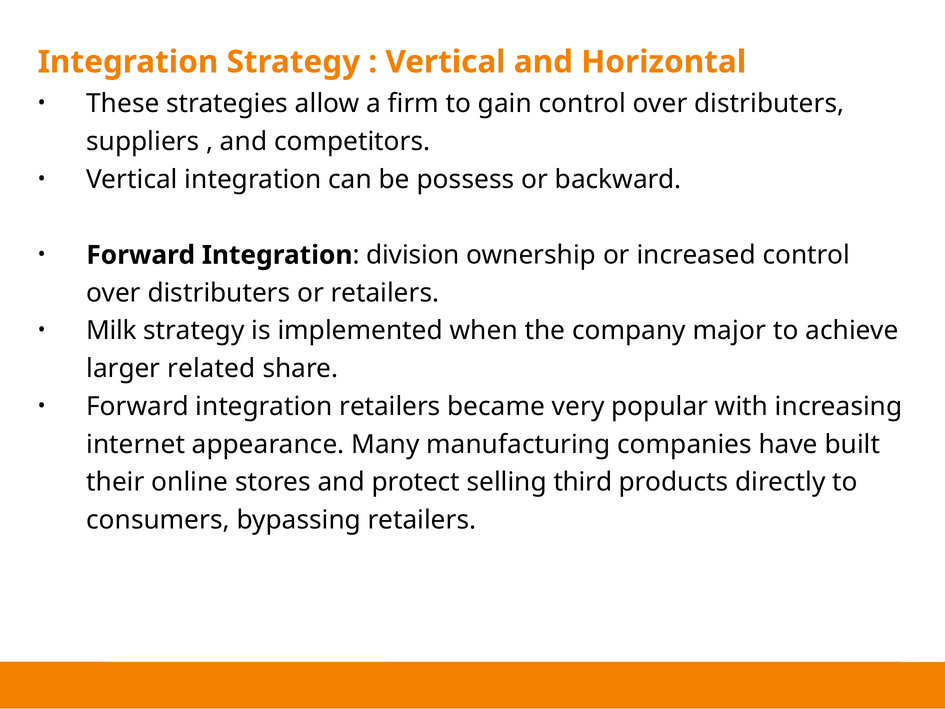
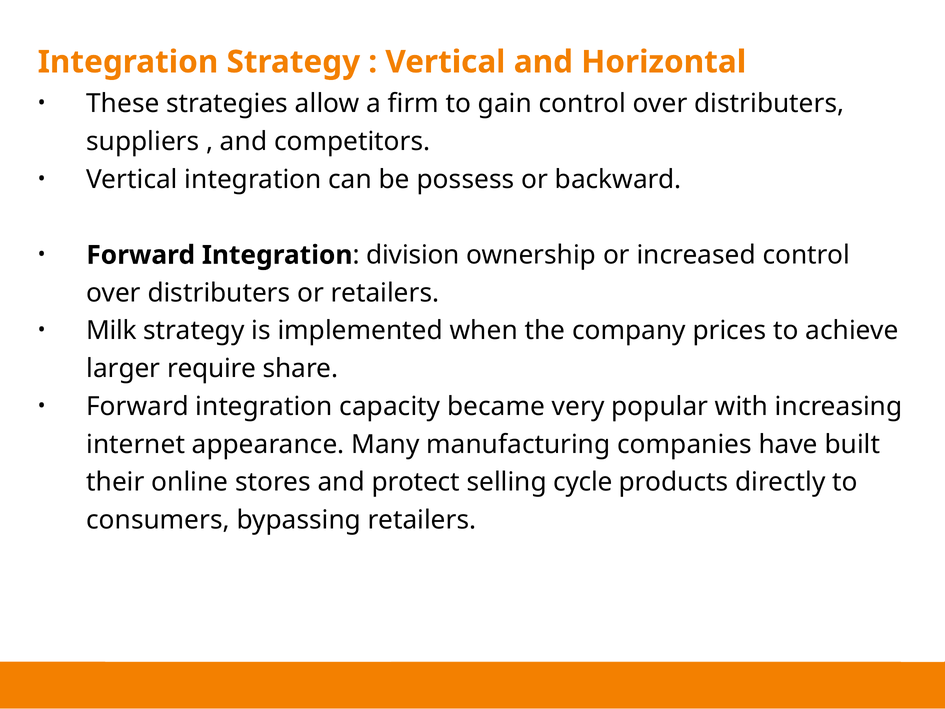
major: major -> prices (729, 331)
related: related -> require (212, 369)
integration retailers: retailers -> capacity (390, 406)
third: third -> cycle (583, 482)
